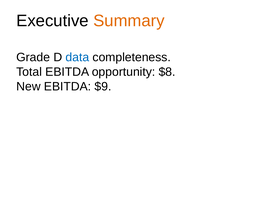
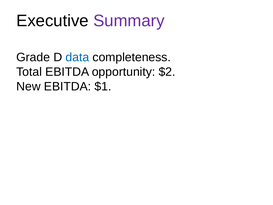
Summary colour: orange -> purple (129, 21)
$8: $8 -> $2 (167, 72)
$9: $9 -> $1 (103, 86)
